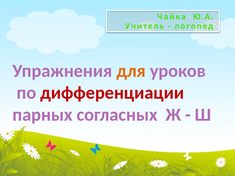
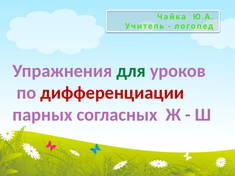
для colour: orange -> green (131, 71)
